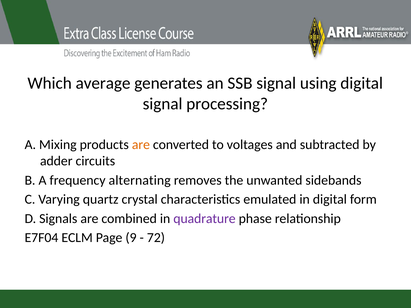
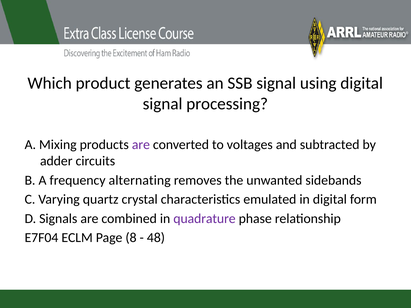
average: average -> product (103, 83)
are colour: orange -> purple (141, 145)
9: 9 -> 8 (131, 238)
72: 72 -> 48 (156, 238)
